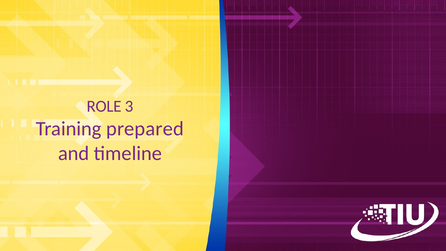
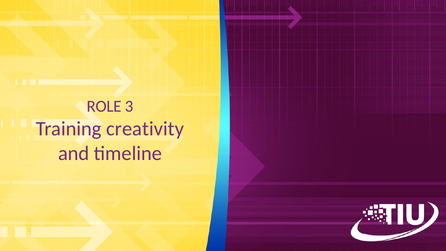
prepared: prepared -> creativity (145, 129)
